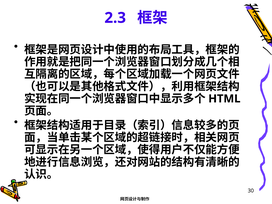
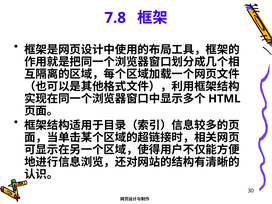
2.3: 2.3 -> 7.8 (115, 18)
